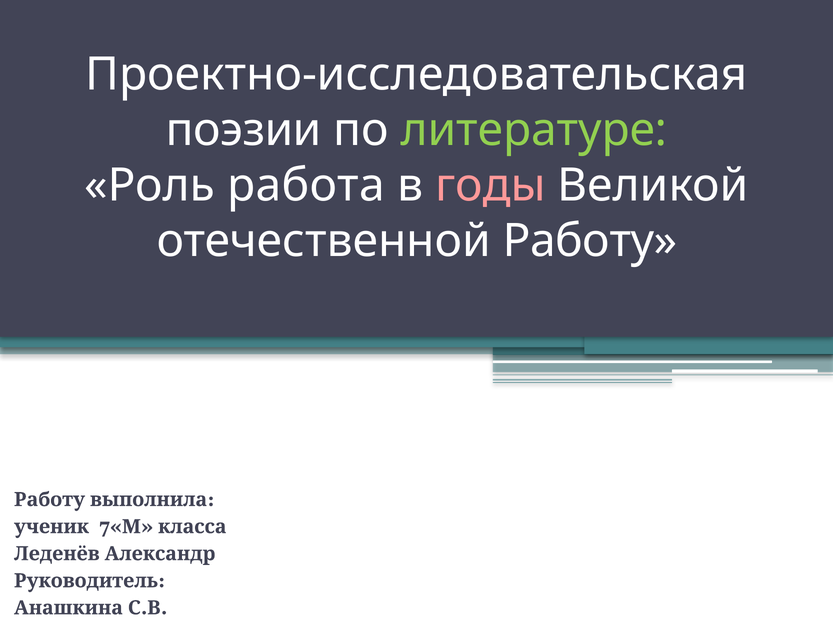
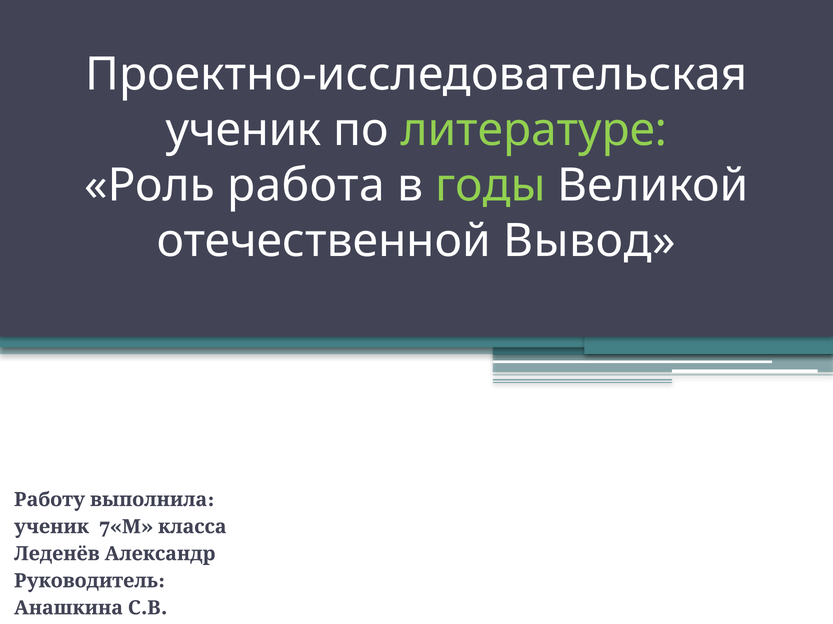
поэзии: поэзии -> ученик (244, 130)
годы colour: pink -> light green (491, 186)
отечественной Работу: Работу -> Вывод (589, 241)
